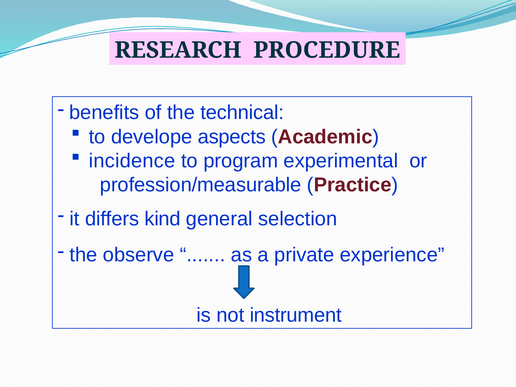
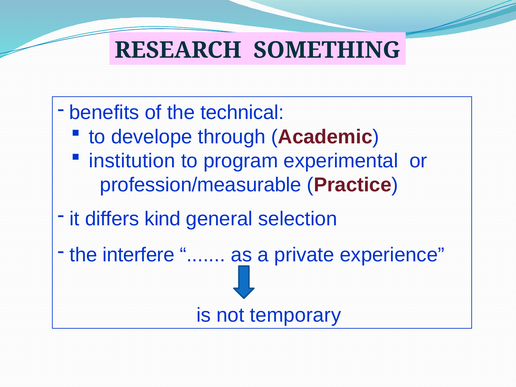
PROCEDURE: PROCEDURE -> SOMETHING (327, 50)
aspects: aspects -> through (232, 137)
incidence: incidence -> institution (132, 161)
observe: observe -> interfere (139, 255)
instrument: instrument -> temporary (295, 315)
